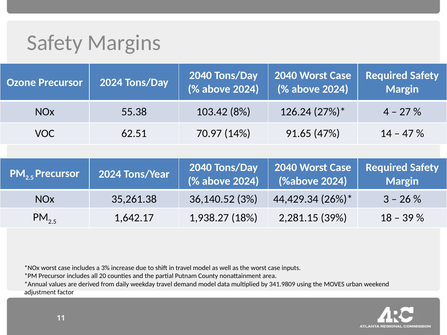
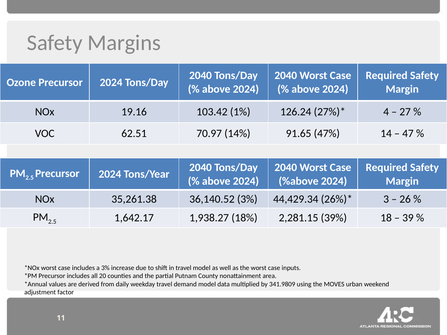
55.38: 55.38 -> 19.16 (134, 112)
8%: 8% -> 1% (240, 112)
